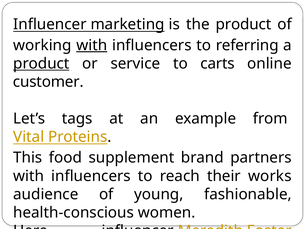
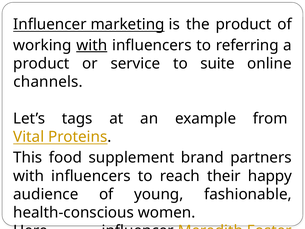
product underline: present -> none (41, 64)
carts: carts -> suite (218, 64)
customer: customer -> channels (48, 82)
works: works -> happy (270, 176)
